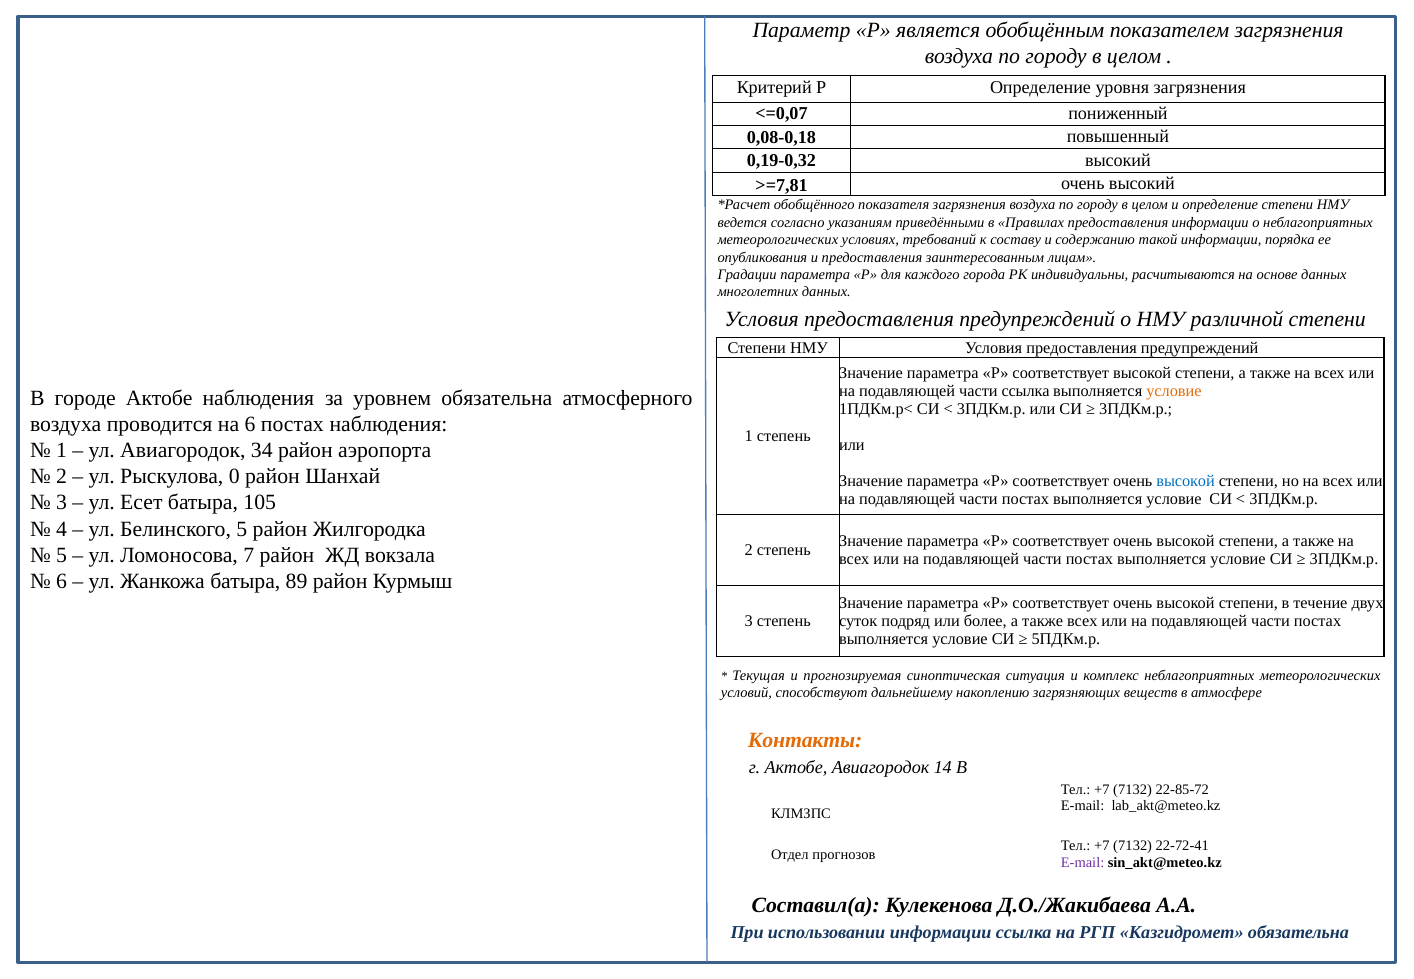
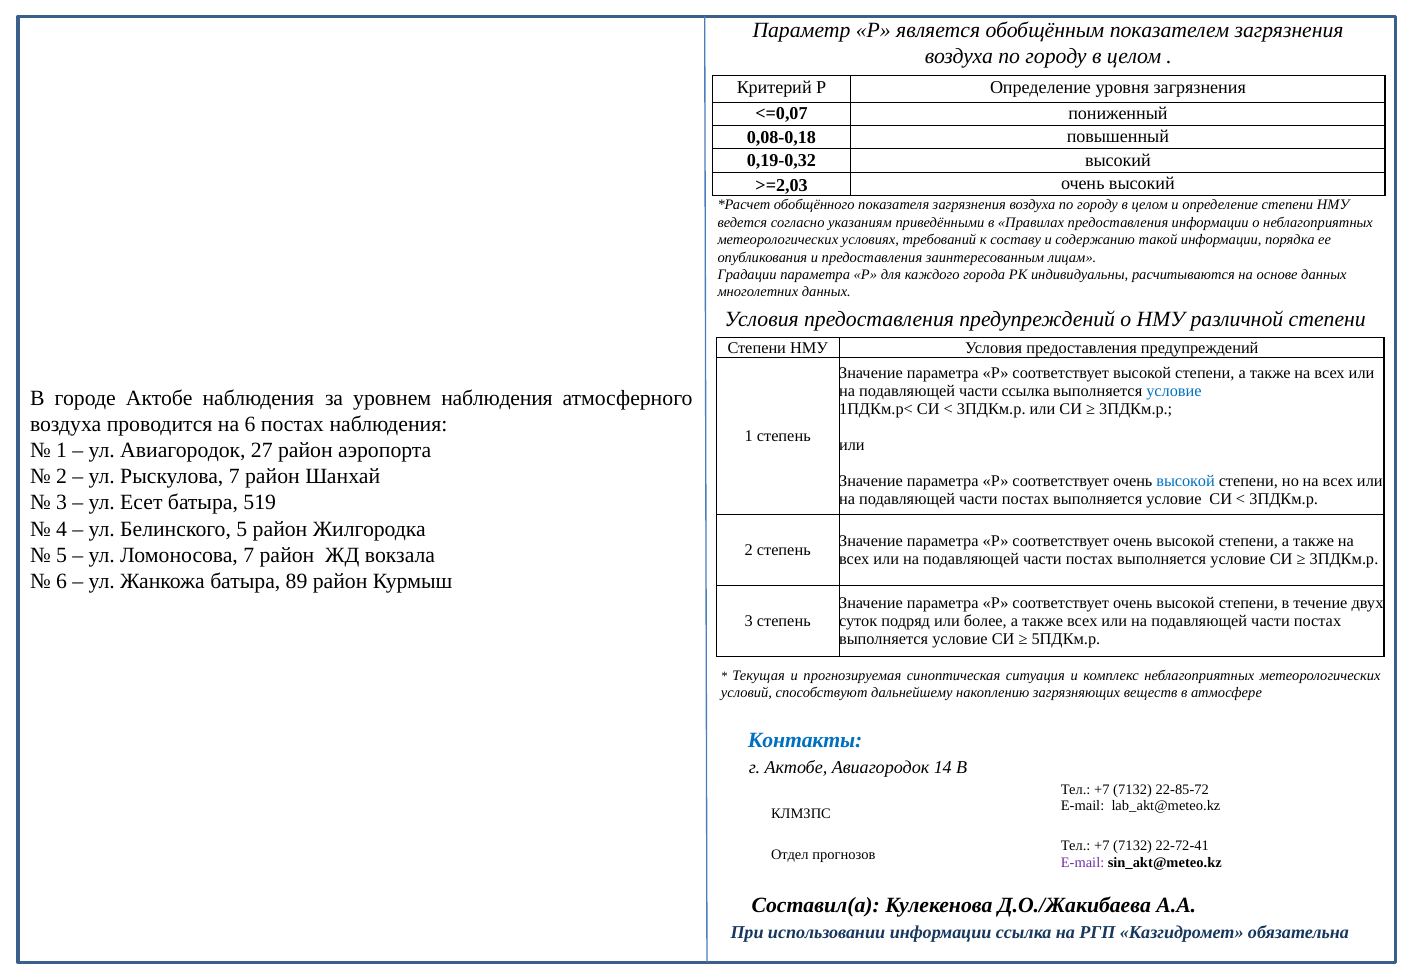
>=7,81: >=7,81 -> >=2,03 (782, 185)
условие colour: orange -> blue (1174, 391)
уровнем обязательна: обязательна -> наблюдения (497, 398)
34: 34 -> 27 (262, 450)
Рыскулова 0: 0 -> 7 (234, 477)
105: 105 -> 519 (260, 503)
Контакты colour: orange -> blue (805, 740)
